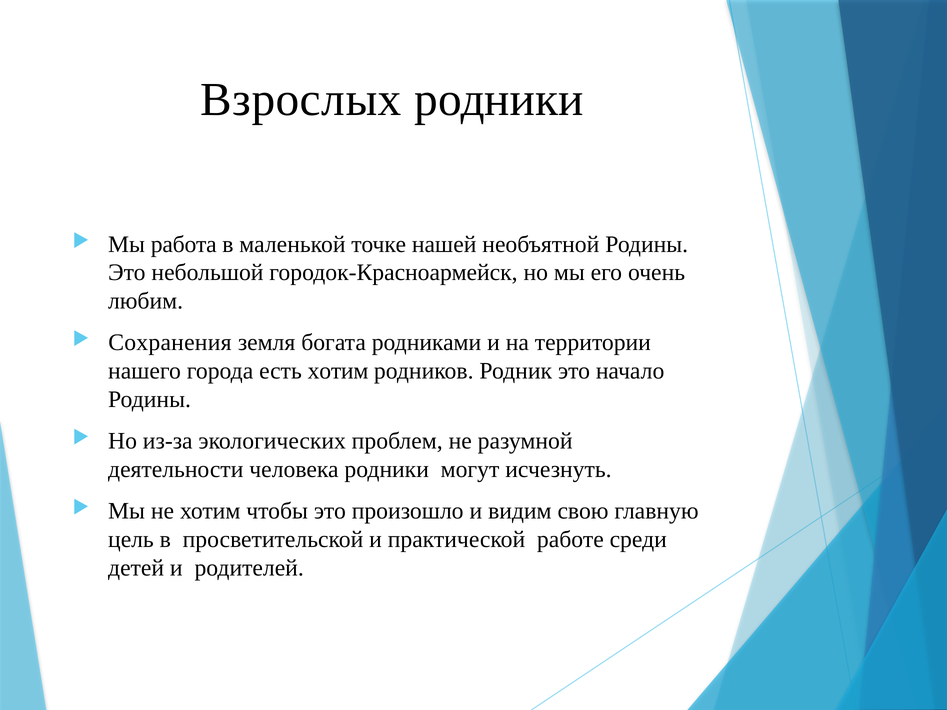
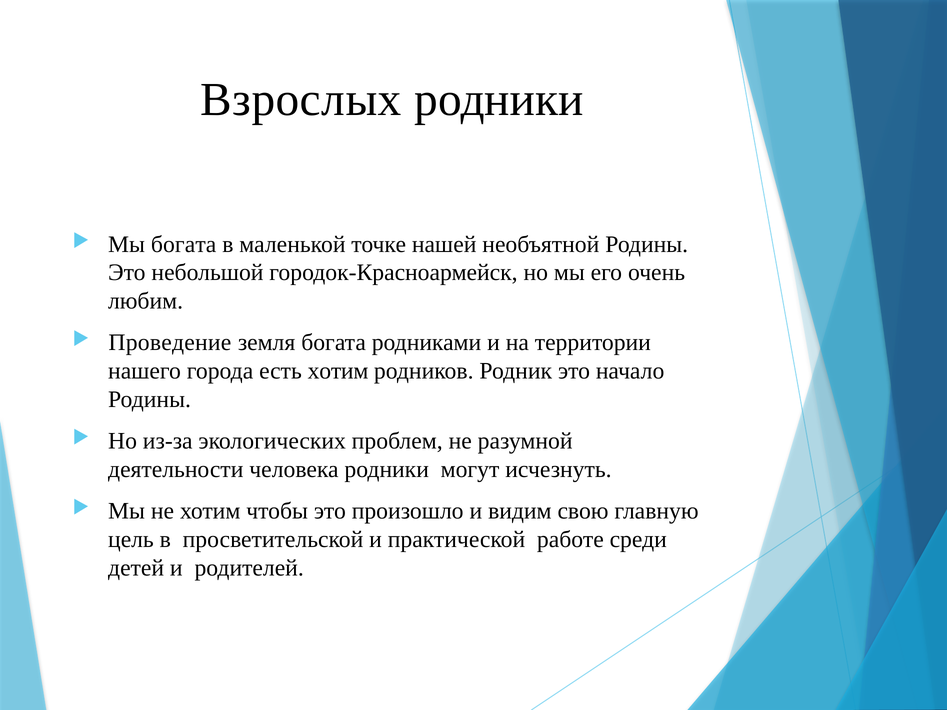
Мы работа: работа -> богата (184, 244)
Сохранения: Сохранения -> Проведение (170, 343)
